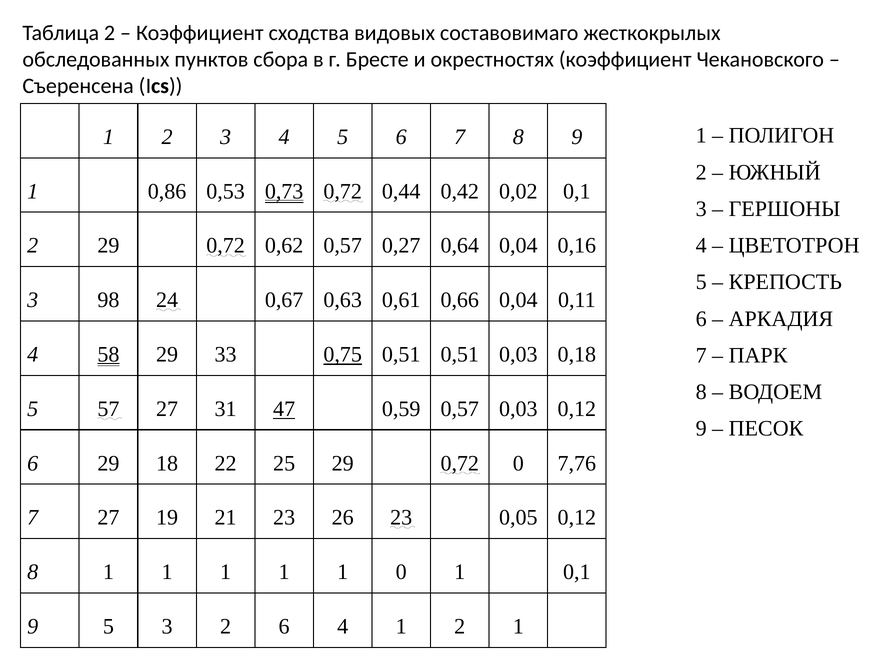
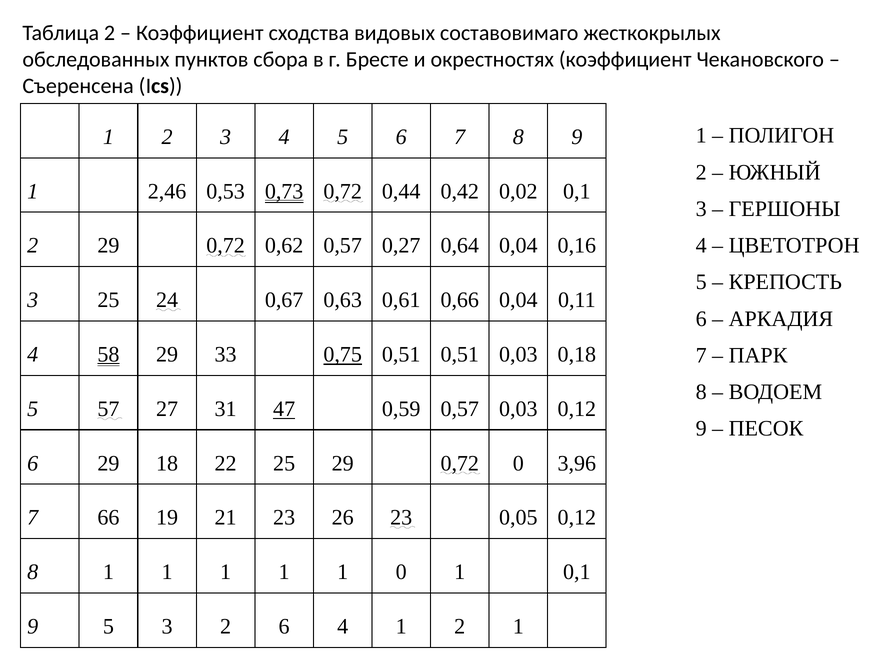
0,86: 0,86 -> 2,46 (167, 191)
3 98: 98 -> 25 (108, 300)
7,76: 7,76 -> 3,96 (577, 463)
7 27: 27 -> 66 (108, 517)
